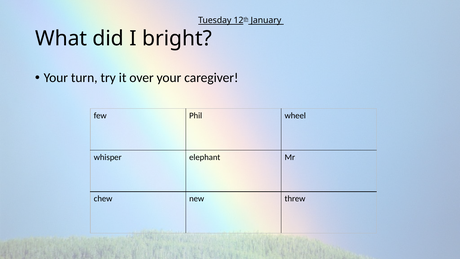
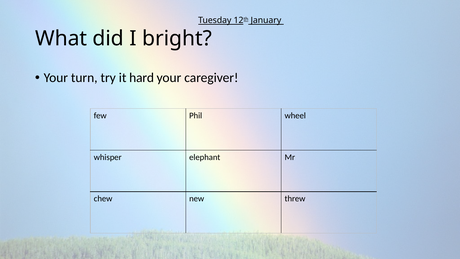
over: over -> hard (142, 78)
